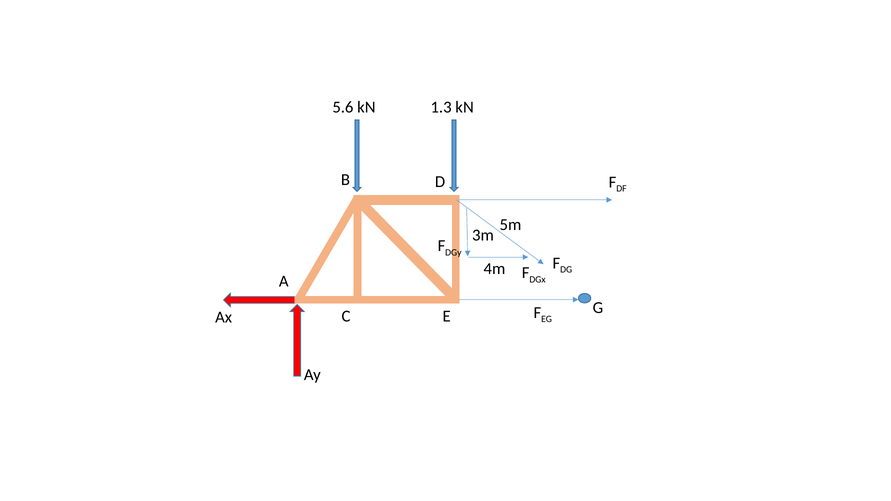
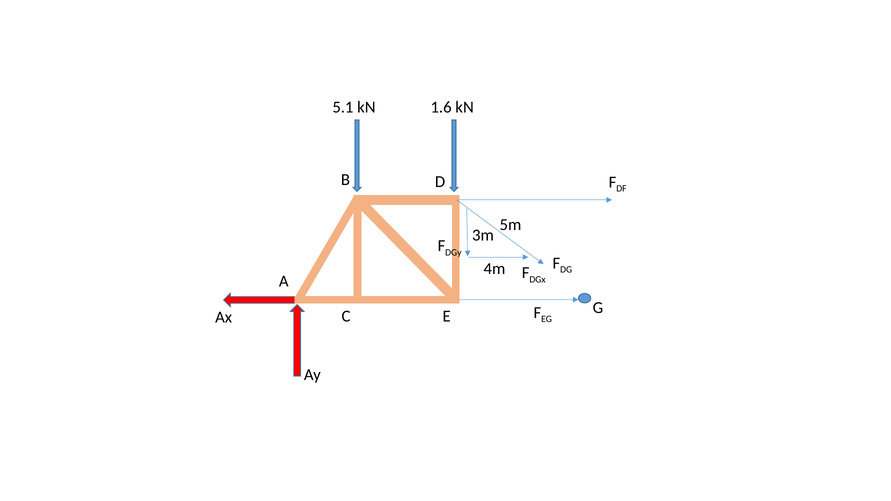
5.6: 5.6 -> 5.1 (343, 107)
1.3: 1.3 -> 1.6 (441, 107)
